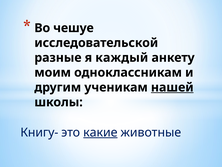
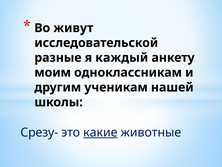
чешуе: чешуе -> живут (73, 28)
нашей underline: present -> none (172, 87)
Книгу-: Книгу- -> Срезу- (39, 132)
